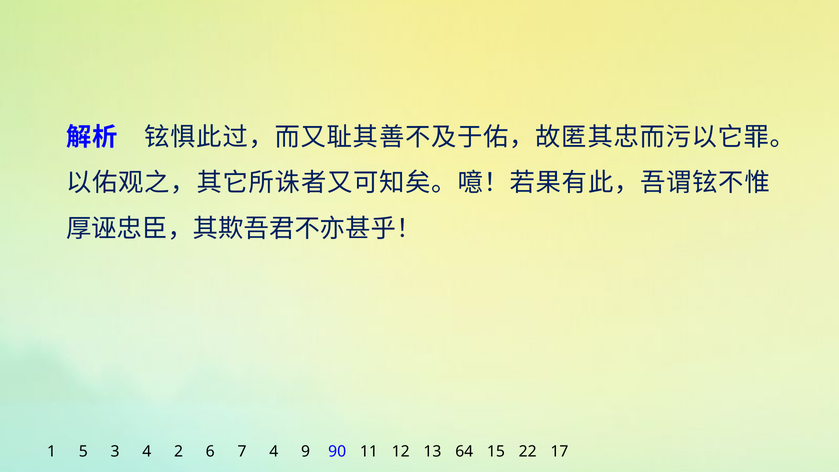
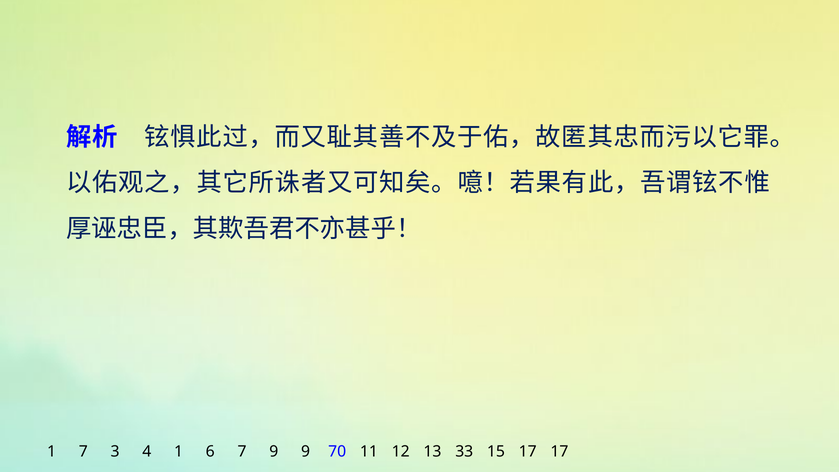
1 5: 5 -> 7 (83, 452)
4 2: 2 -> 1 (179, 452)
7 4: 4 -> 9 (274, 452)
90: 90 -> 70 (337, 452)
64: 64 -> 33 (464, 452)
15 22: 22 -> 17 (528, 452)
